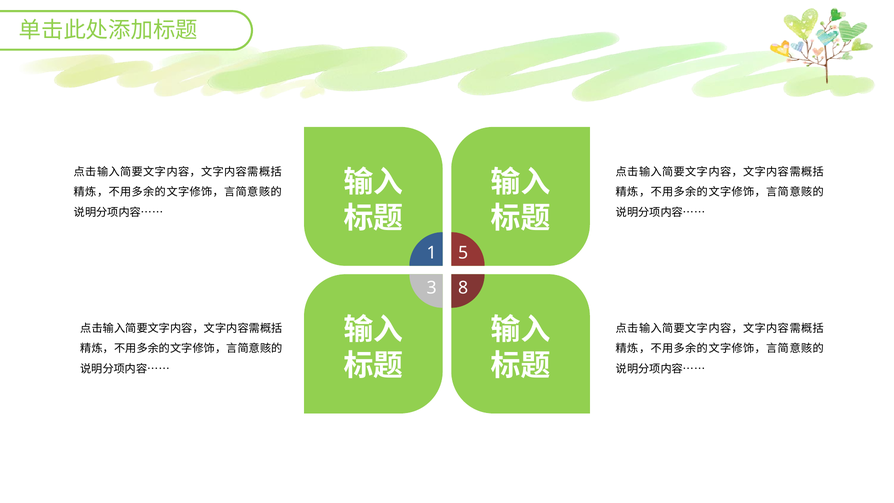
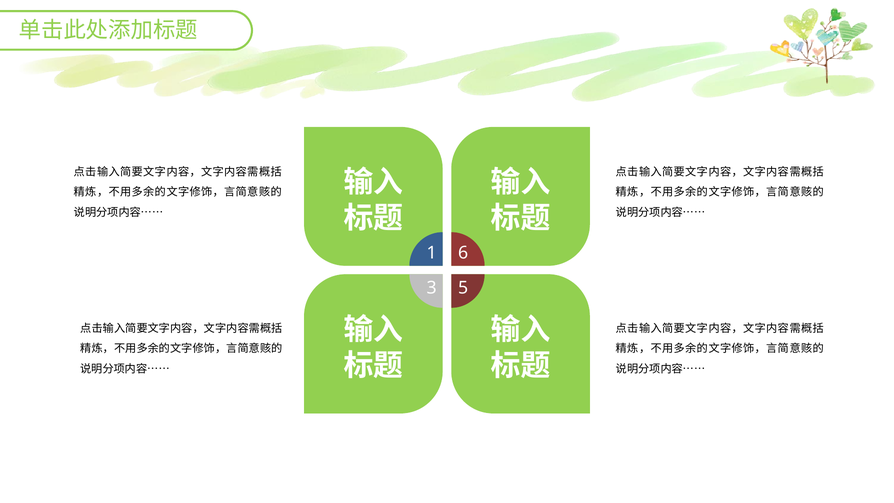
5: 5 -> 6 (463, 253)
8: 8 -> 5 (463, 288)
